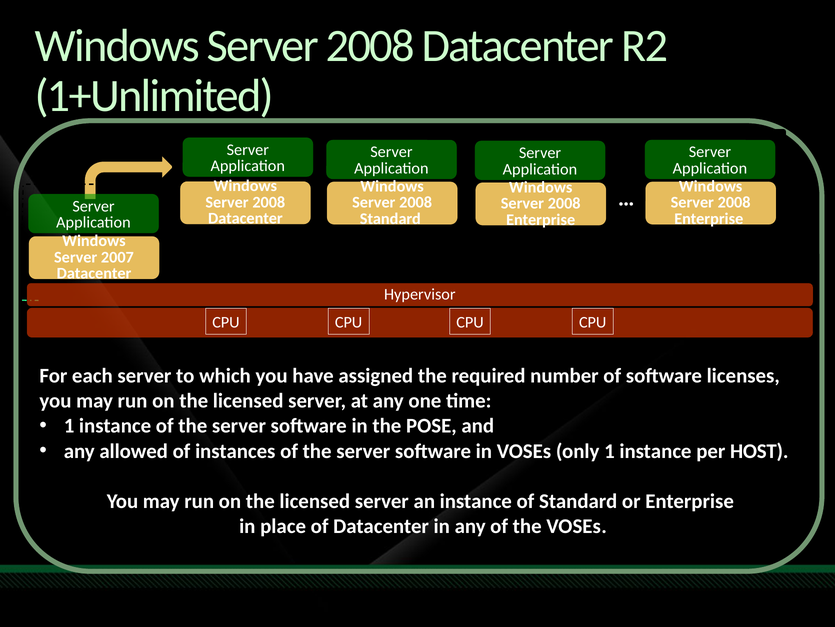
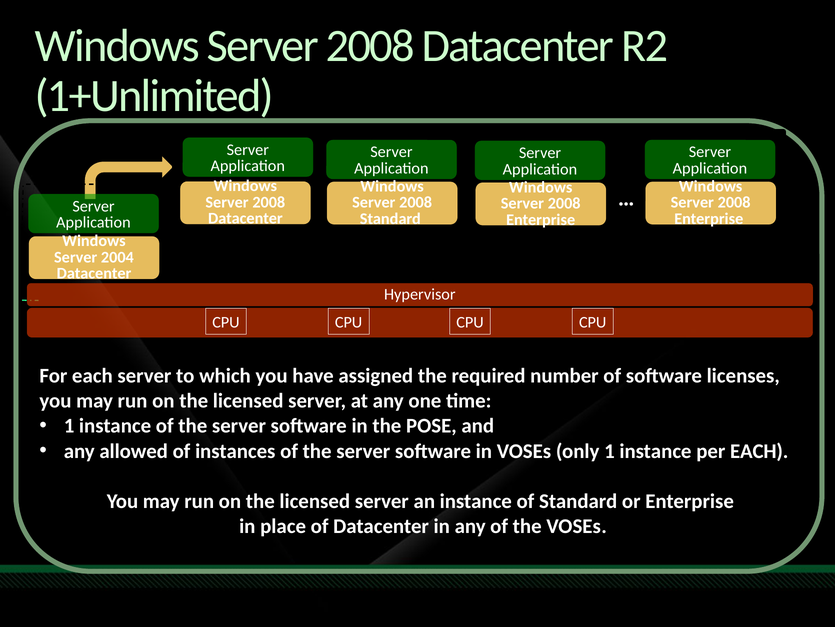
2007: 2007 -> 2004 (117, 257)
per HOST: HOST -> EACH (759, 451)
